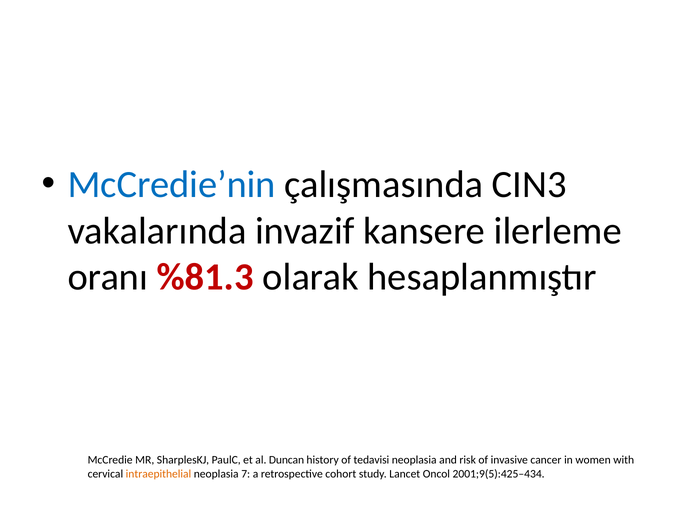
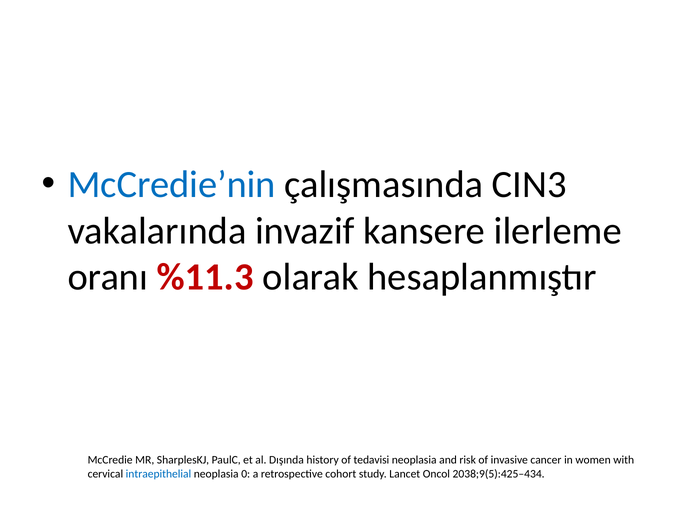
%81.3: %81.3 -> %11.3 (205, 277)
Duncan: Duncan -> Dışında (286, 461)
intraepithelial colour: orange -> blue (158, 474)
7: 7 -> 0 (246, 474)
2001;9(5):425–434: 2001;9(5):425–434 -> 2038;9(5):425–434 (499, 474)
